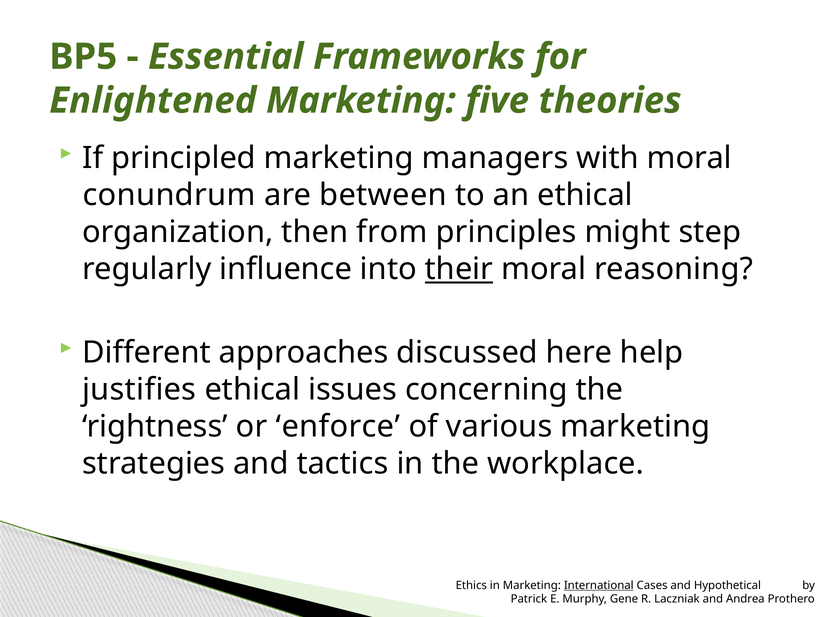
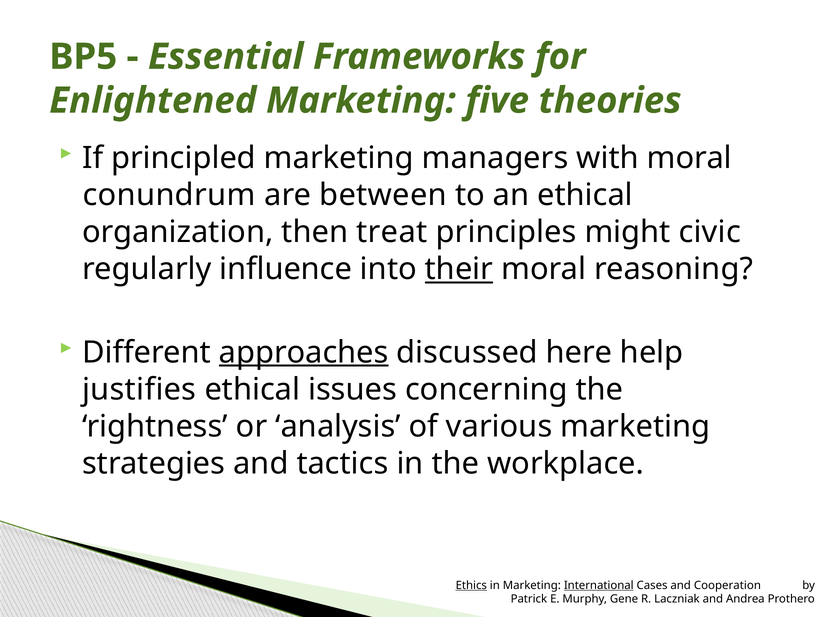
from: from -> treat (392, 232)
step: step -> civic (710, 232)
approaches underline: none -> present (304, 353)
enforce: enforce -> analysis (338, 427)
Ethics underline: none -> present (471, 586)
Hypothetical: Hypothetical -> Cooperation (727, 586)
